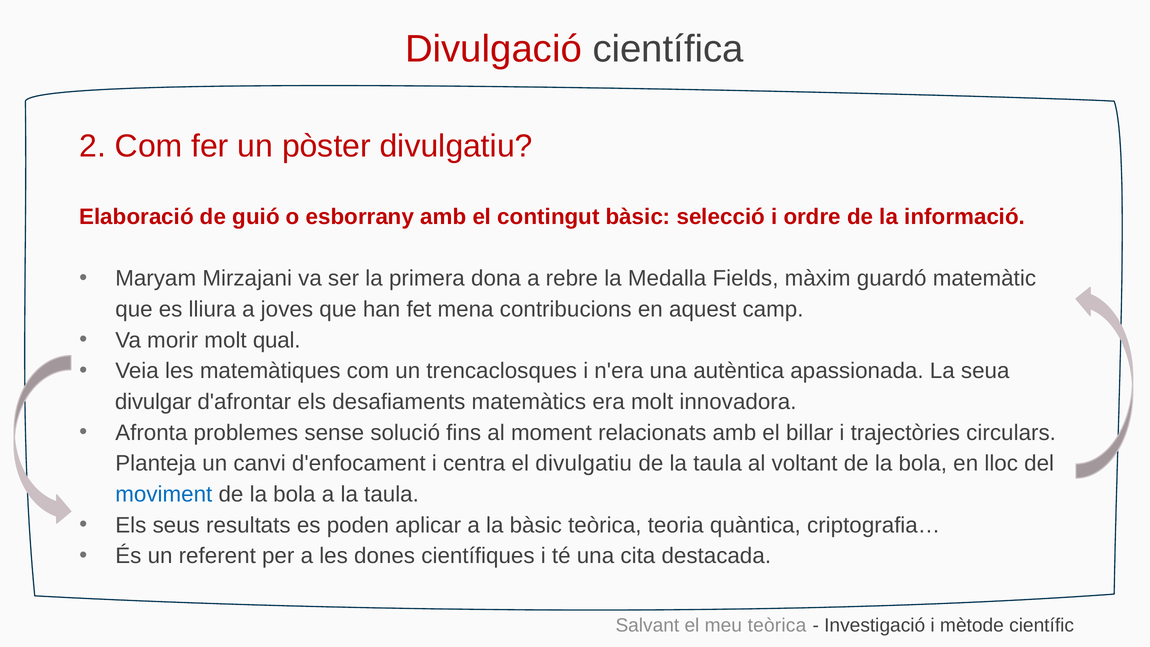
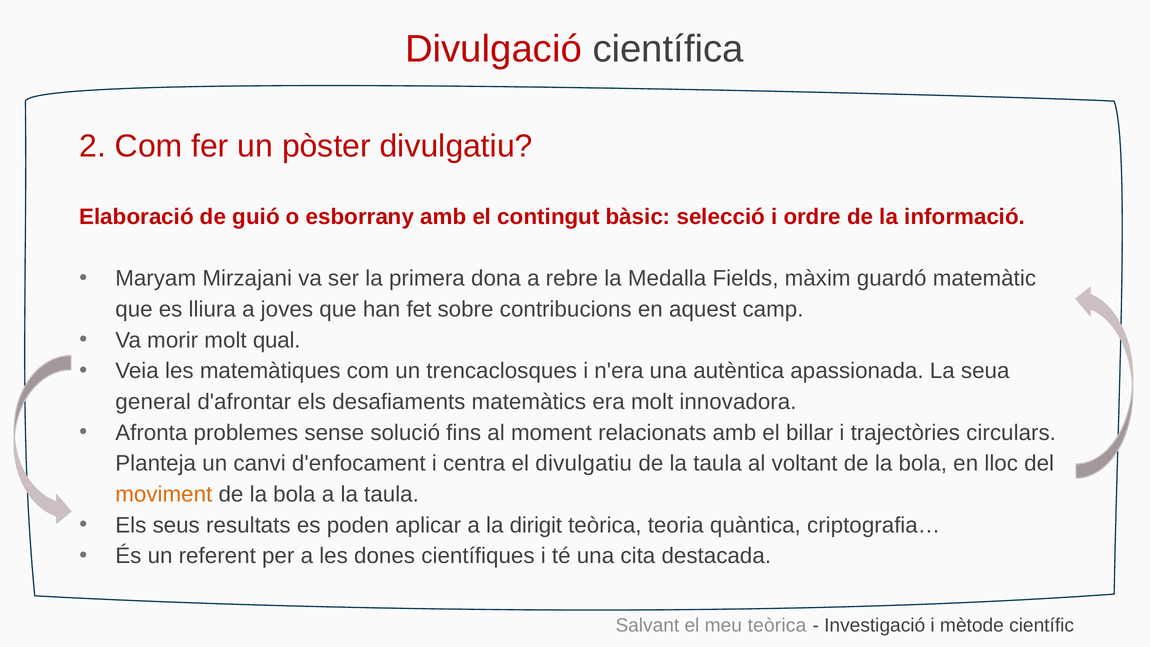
mena: mena -> sobre (466, 309)
divulgar: divulgar -> general (153, 402)
moviment colour: blue -> orange (164, 494)
la bàsic: bàsic -> dirigit (536, 525)
